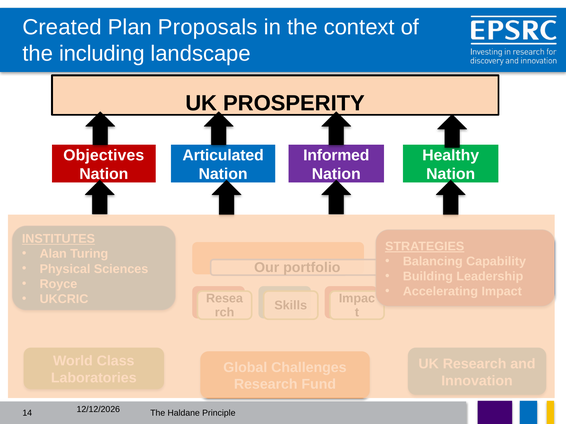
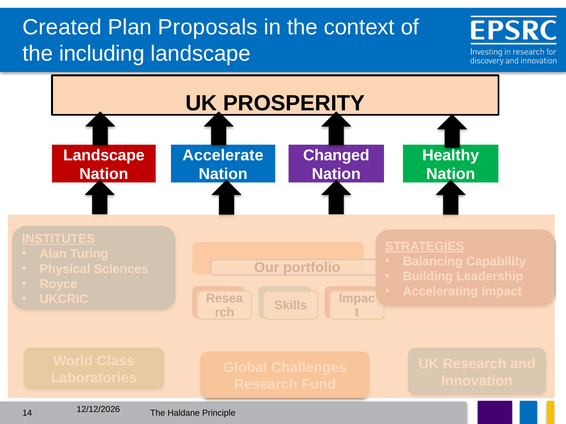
Objectives: Objectives -> Landscape (104, 155)
Articulated: Articulated -> Accelerate (223, 155)
Informed: Informed -> Changed (336, 155)
